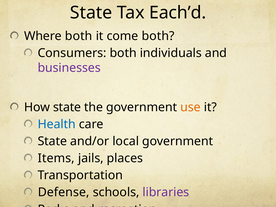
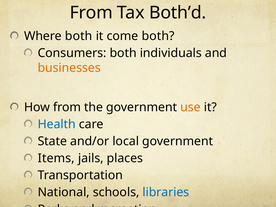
State: State -> From (91, 13)
Each’d: Each’d -> Both’d (178, 13)
businesses colour: purple -> orange (69, 68)
How state: state -> from (67, 107)
Defense: Defense -> National (64, 192)
libraries colour: purple -> blue (166, 192)
